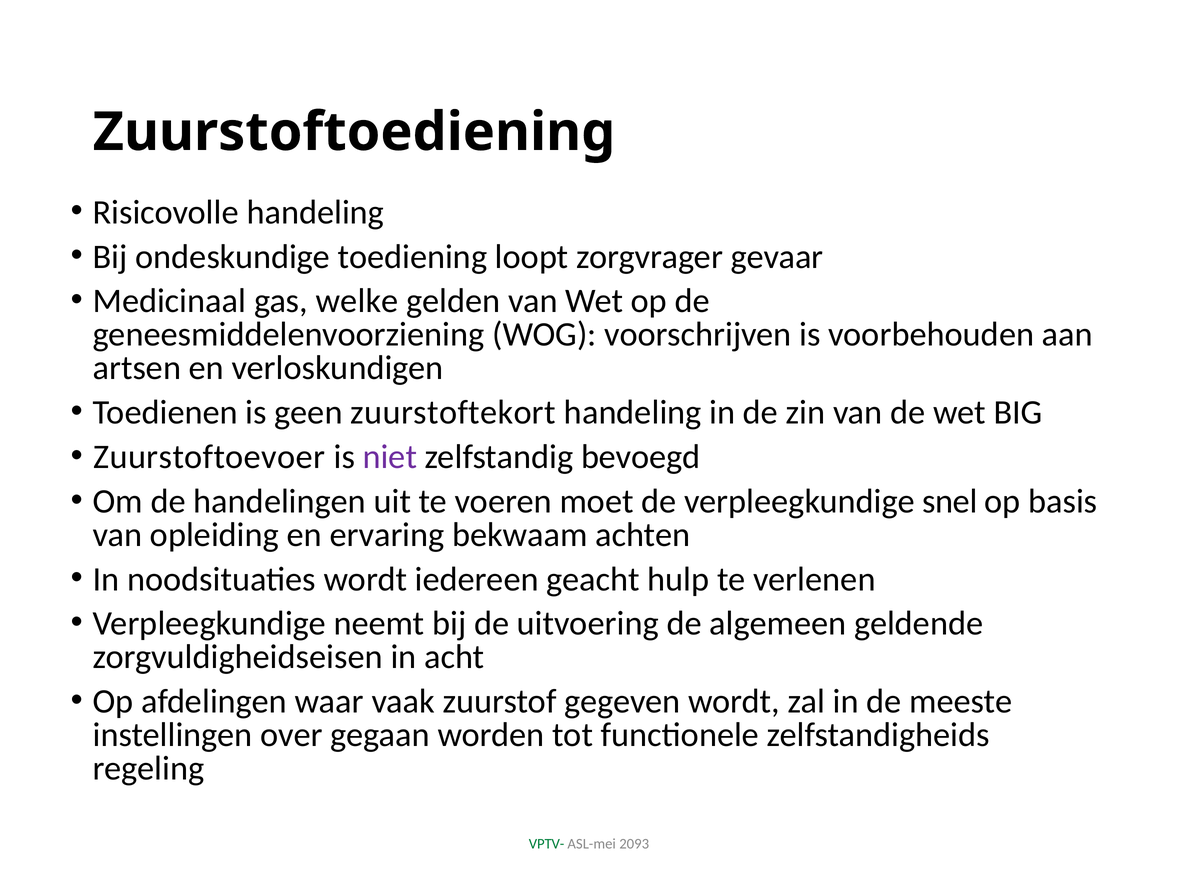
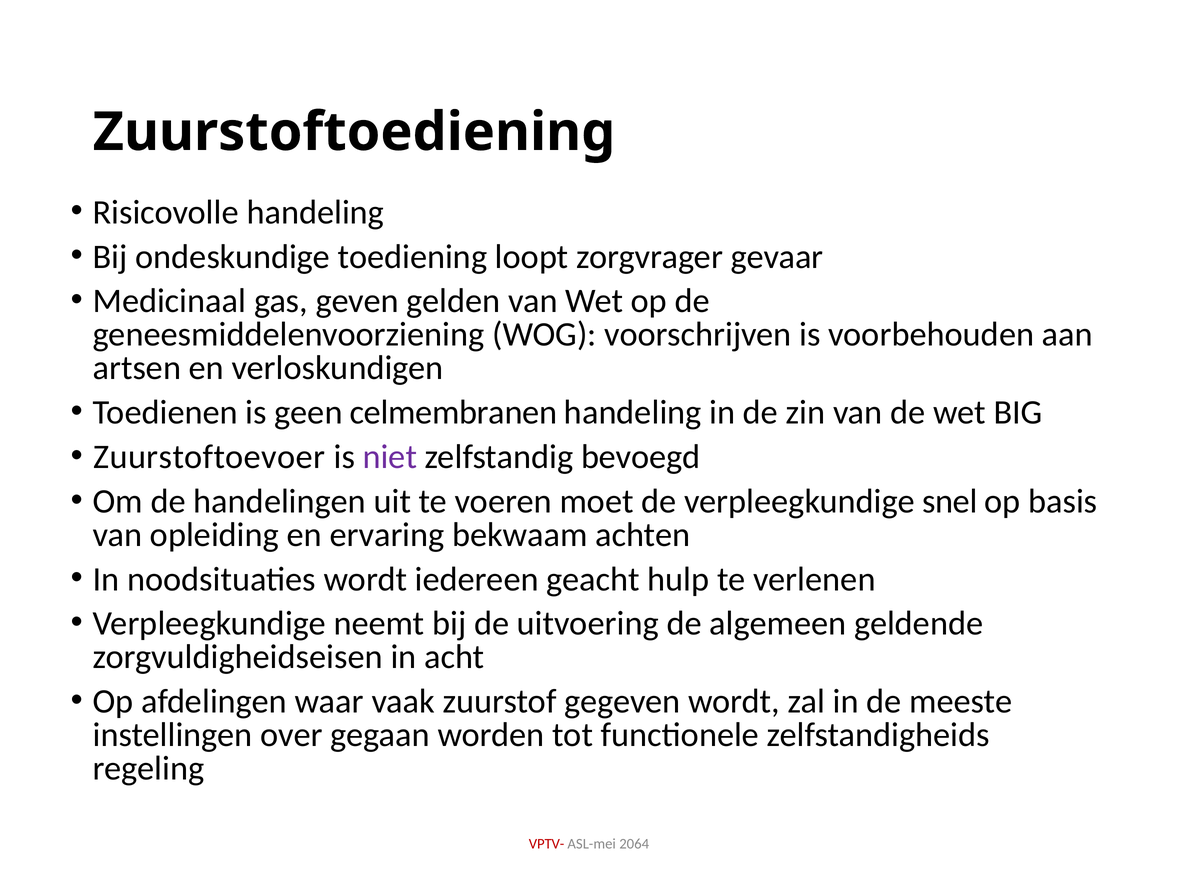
welke: welke -> geven (357, 301)
zuurstoftekort: zuurstoftekort -> celmembranen (453, 412)
VPTV- colour: green -> red (547, 843)
2093: 2093 -> 2064 (634, 843)
